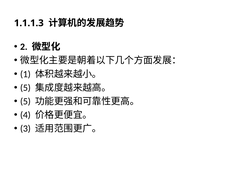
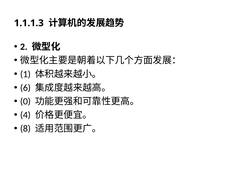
5: 5 -> 6 (25, 88)
5: 5 -> 0 (25, 101)
3: 3 -> 8 (25, 129)
